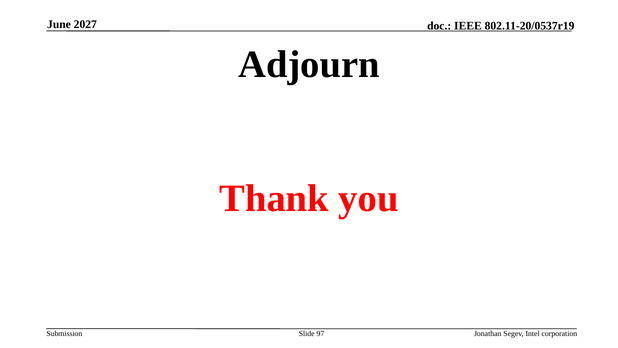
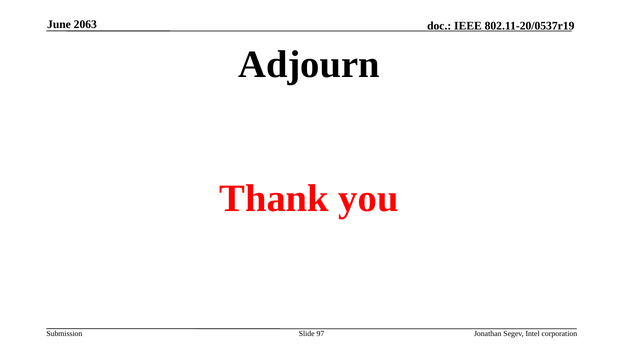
2027: 2027 -> 2063 (85, 25)
